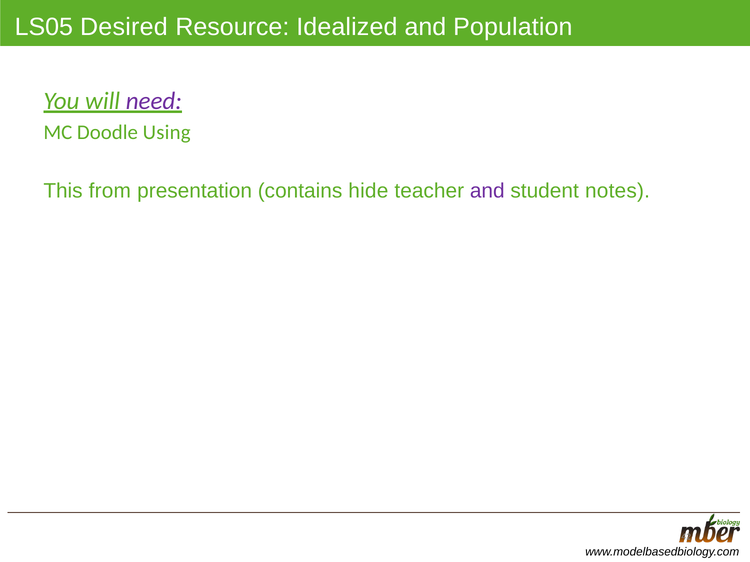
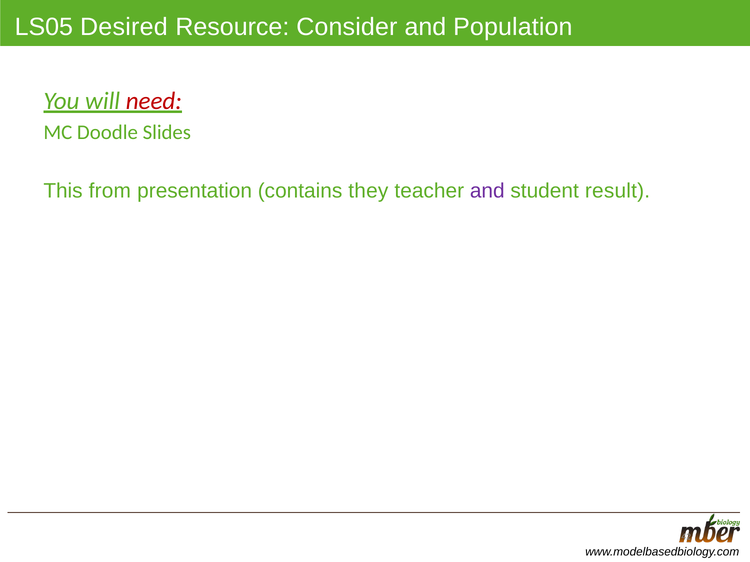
Idealized: Idealized -> Consider (347, 27)
need colour: purple -> red (154, 101)
Using: Using -> Slides (167, 132)
hide: hide -> they (368, 191)
notes: notes -> result (617, 191)
